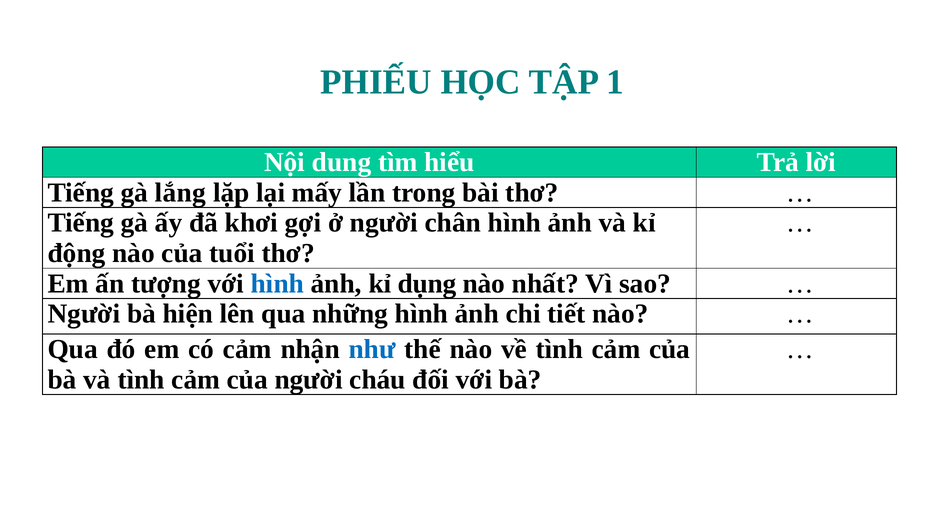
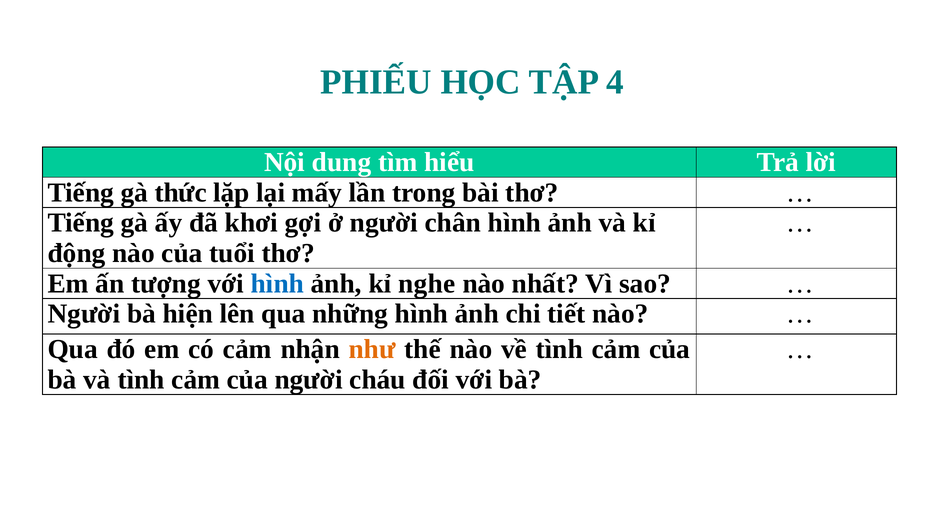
1: 1 -> 4 (615, 82)
lắng: lắng -> thức (181, 193)
dụng: dụng -> nghe (427, 284)
như colour: blue -> orange (372, 350)
